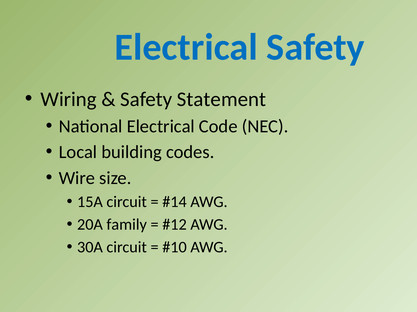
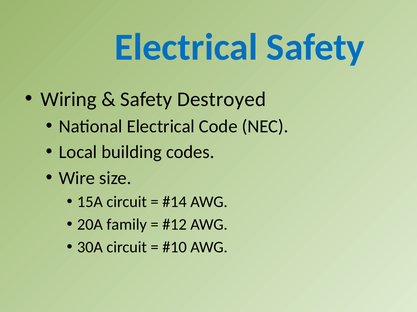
Statement: Statement -> Destroyed (221, 99)
